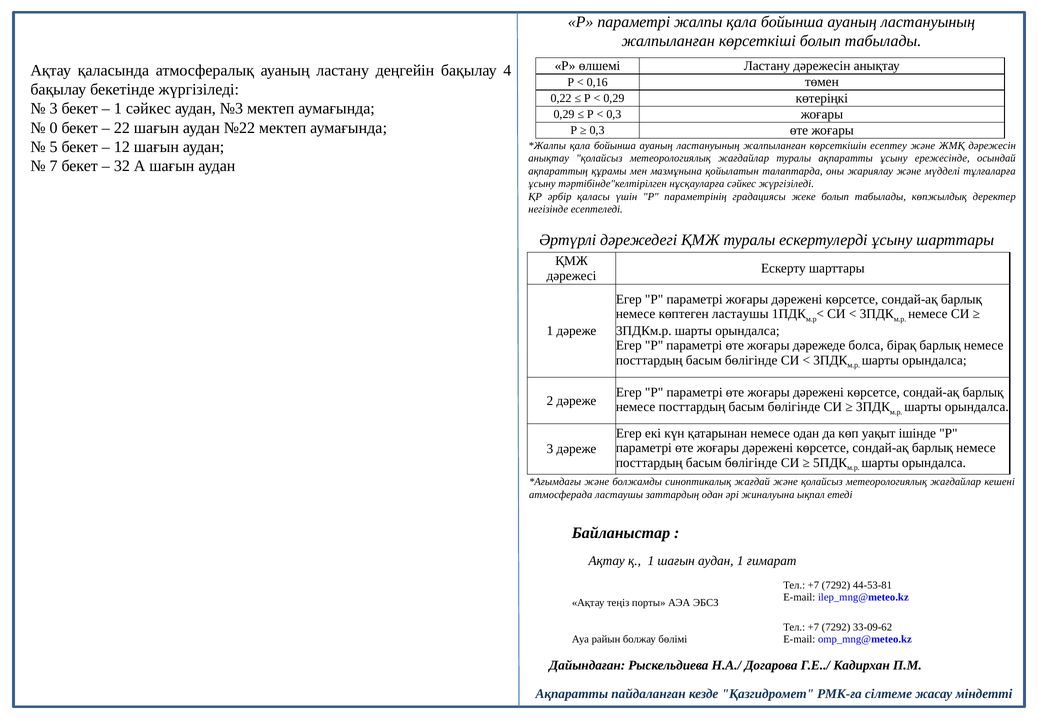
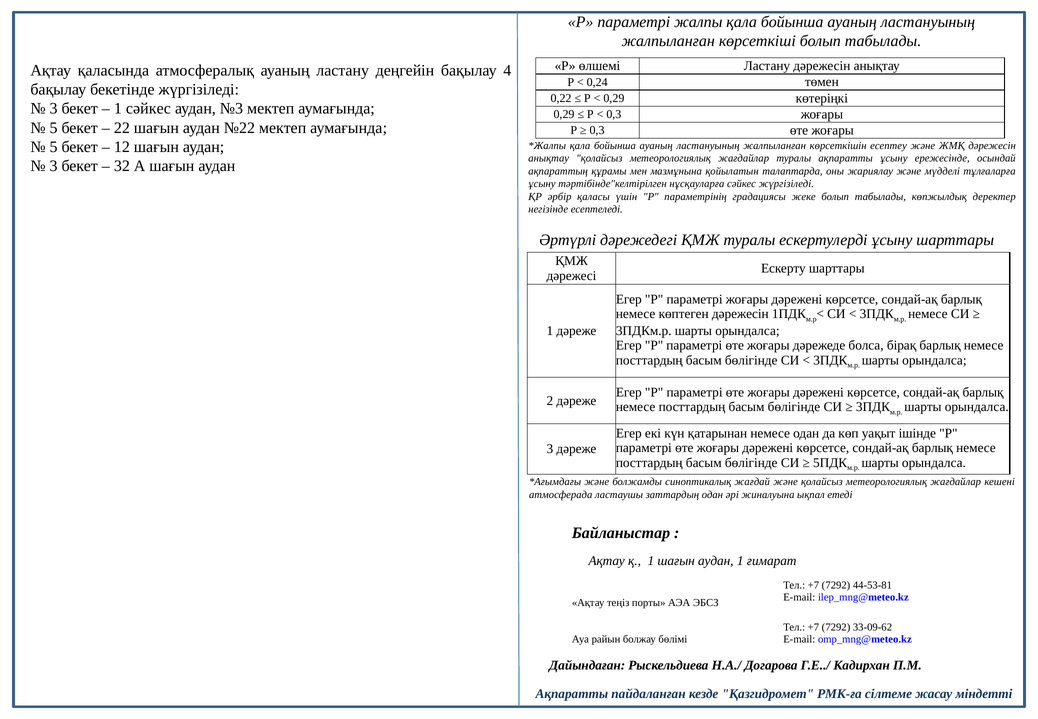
0,16: 0,16 -> 0,24 (597, 82)
0: 0 -> 5 (54, 128)
7: 7 -> 3 (54, 166)
көптеген ластаушы: ластаушы -> дәрежесін (740, 314)
